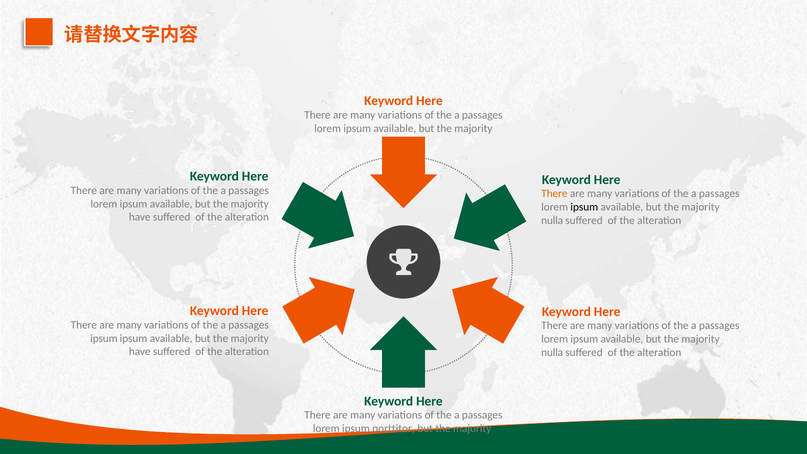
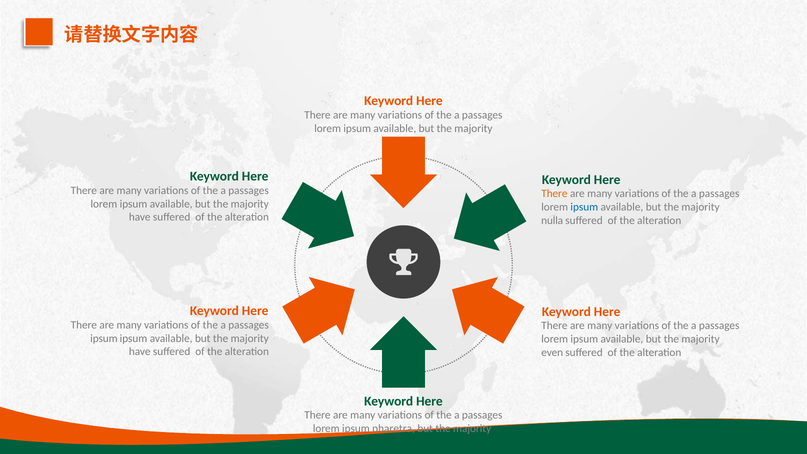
ipsum colour: black -> blue (584, 207)
nulla: nulla -> even (552, 353)
porttitor: porttitor -> pharetra (394, 429)
